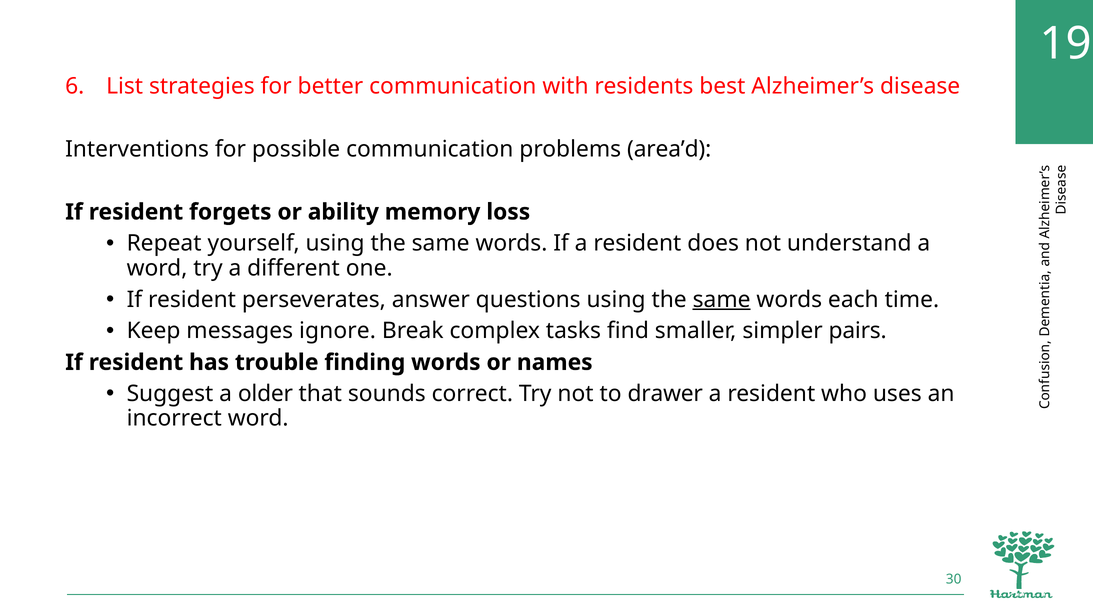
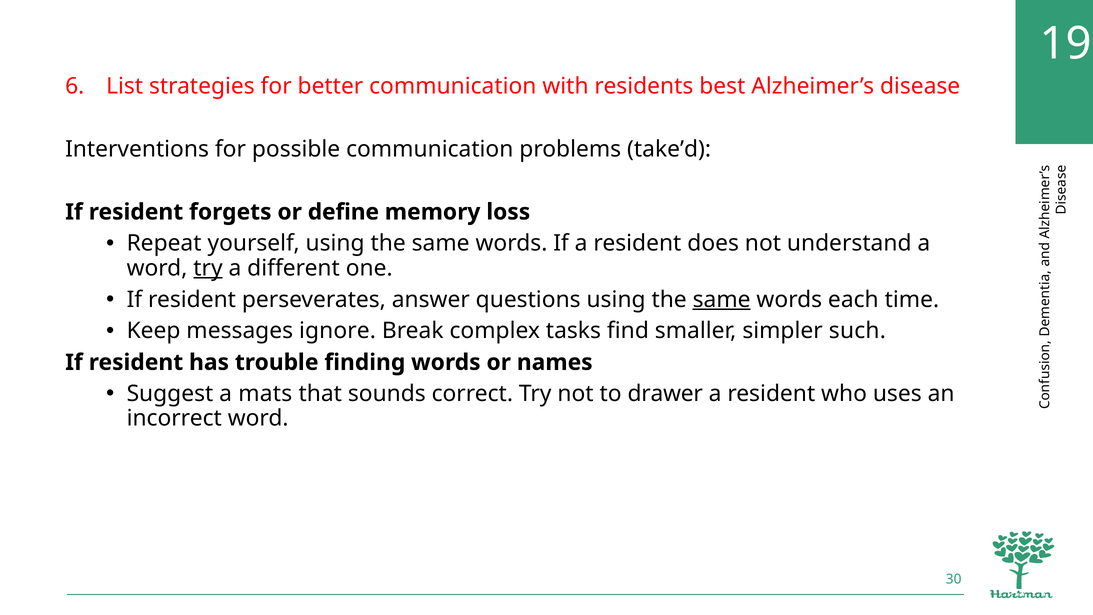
area’d: area’d -> take’d (669, 149)
ability: ability -> define (343, 212)
try underline: none -> present (208, 268)
pairs: pairs -> such (857, 331)
older: older -> mats (265, 394)
